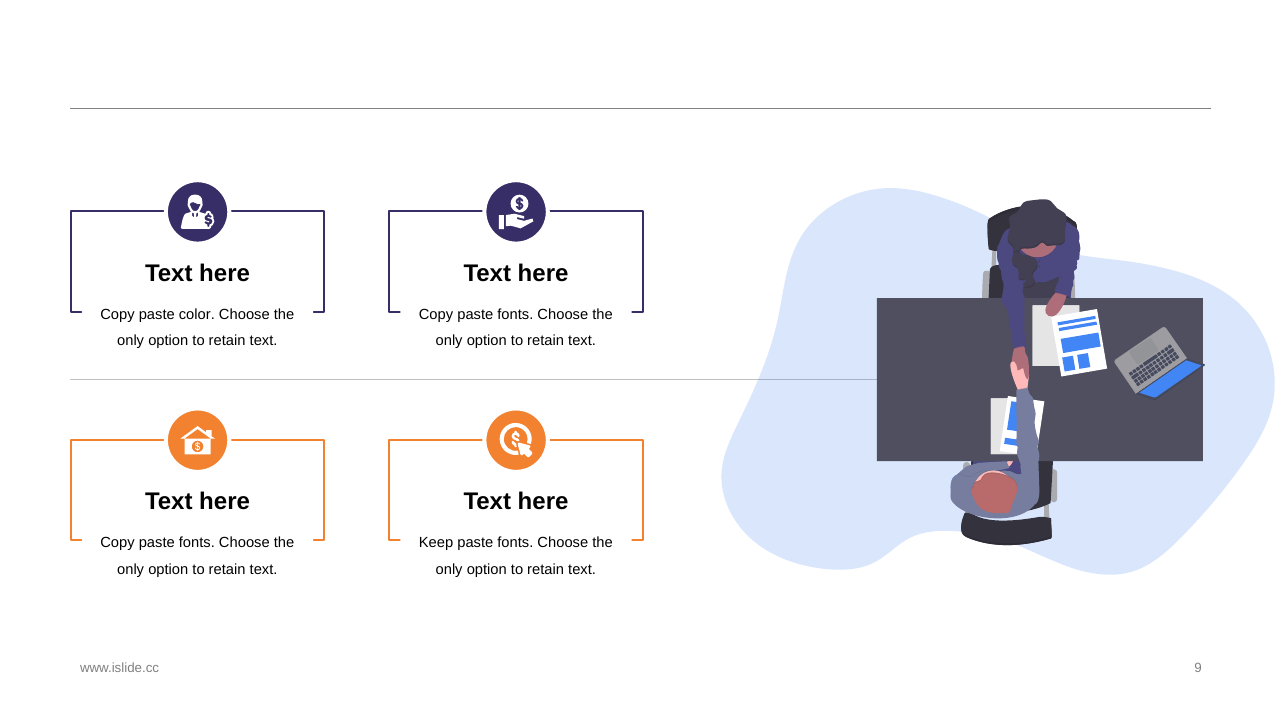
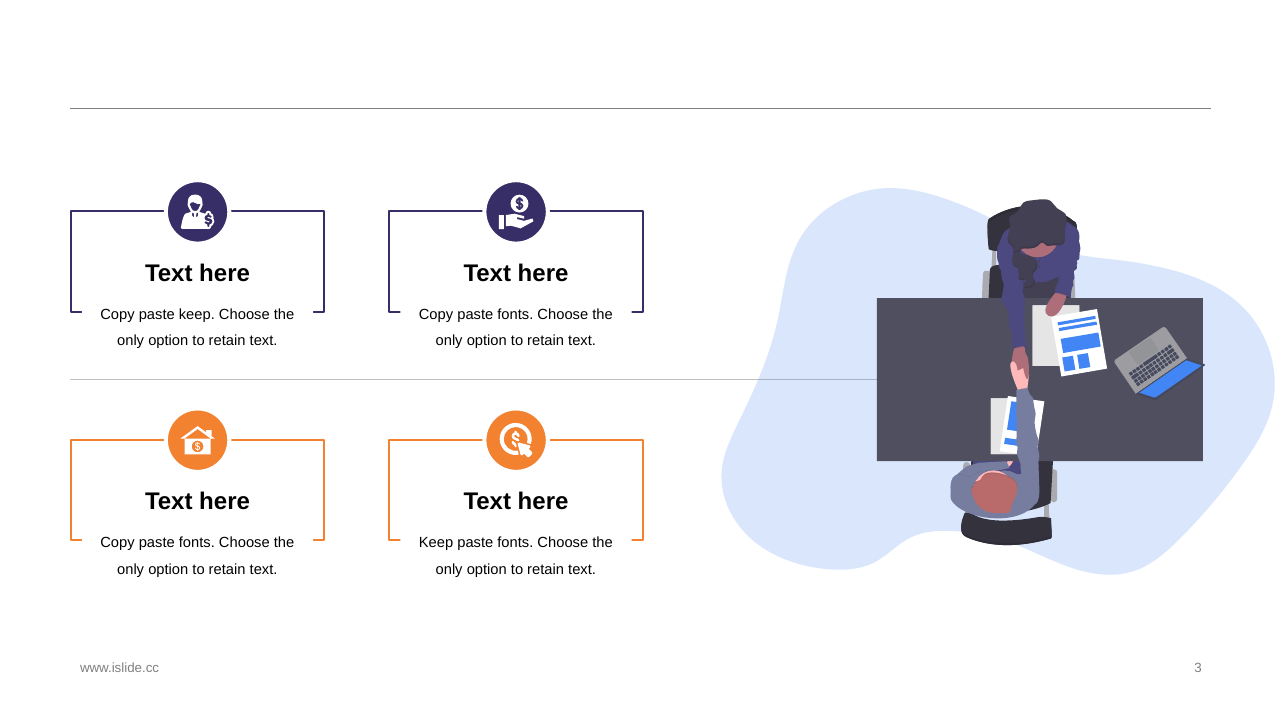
paste color: color -> keep (197, 315)
9: 9 -> 3 (1198, 668)
